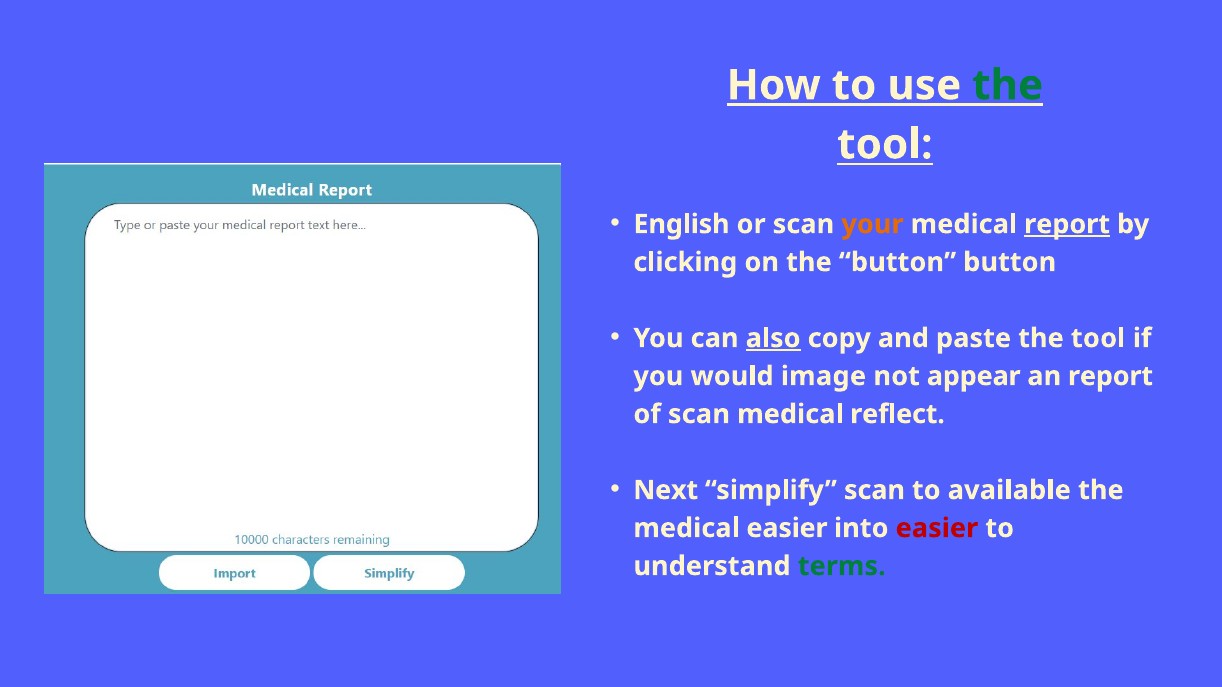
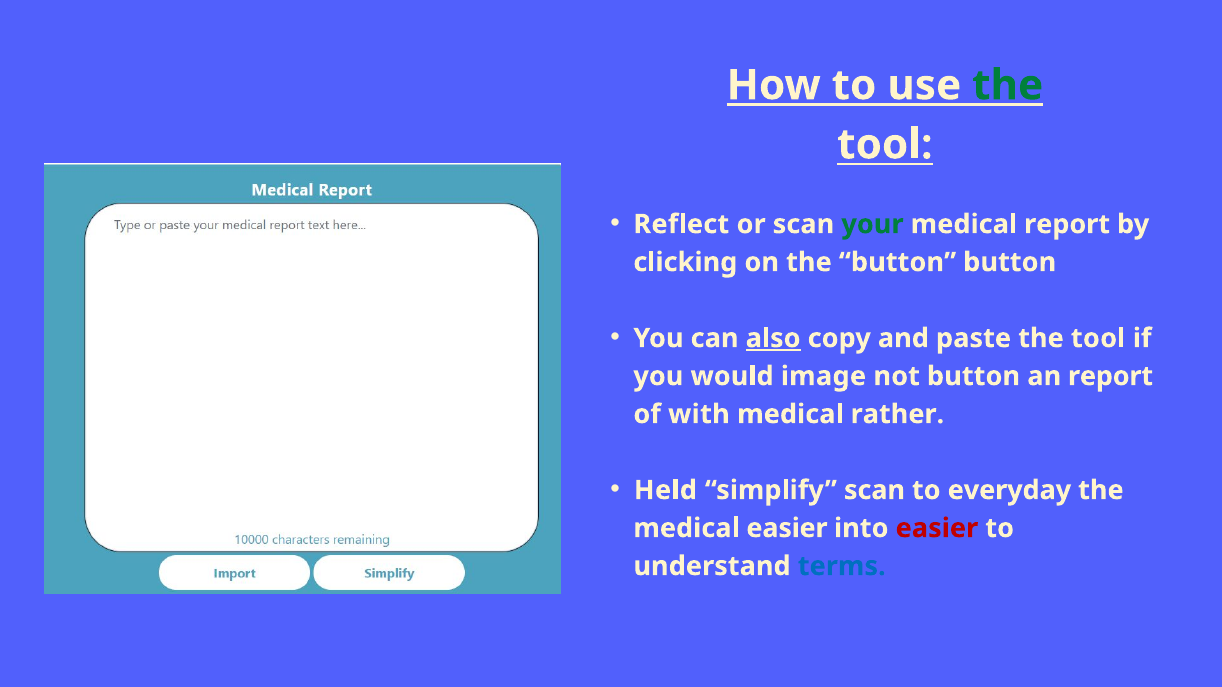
English: English -> Reflect (681, 224)
your colour: orange -> green (872, 224)
report underline: present -> none (1067, 224)
not appear: appear -> button (974, 376)
of scan: scan -> with (699, 414)
reflect: reflect -> rather (897, 414)
Next: Next -> Held (665, 490)
available: available -> everyday (1009, 490)
terms colour: green -> blue (842, 566)
